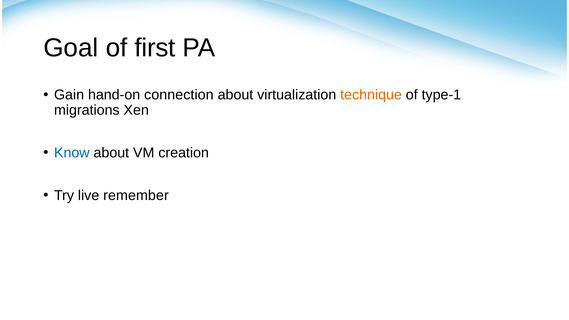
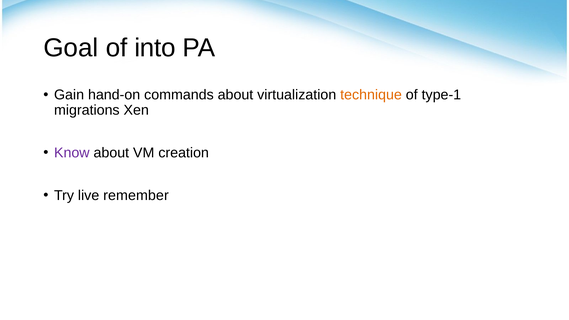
first: first -> into (155, 48)
connection: connection -> commands (179, 95)
Know colour: blue -> purple (72, 153)
